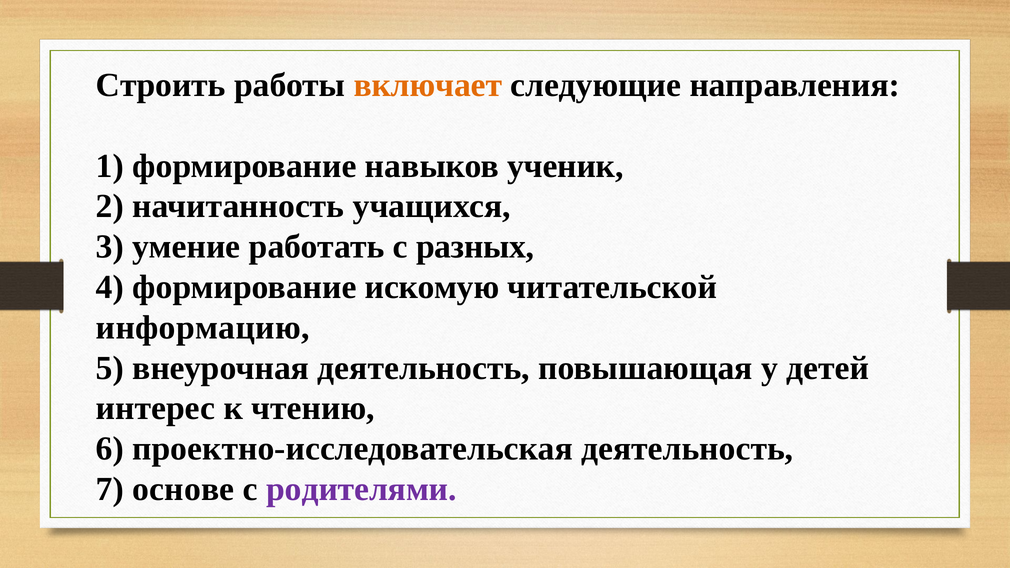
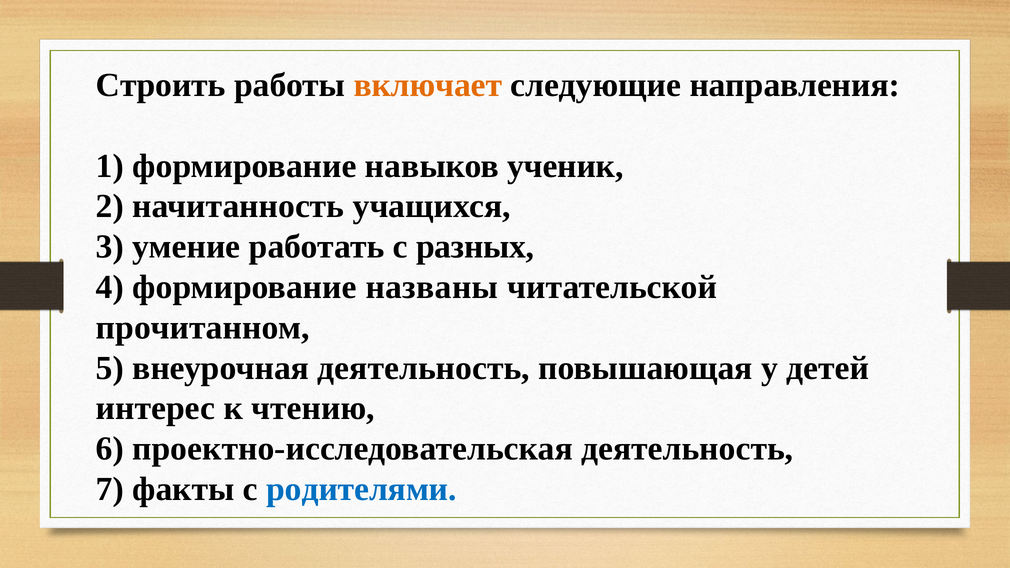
искомую: искомую -> названы (432, 287)
информацию: информацию -> прочитанном (203, 328)
основе: основе -> факты (183, 489)
родителями colour: purple -> blue (361, 489)
